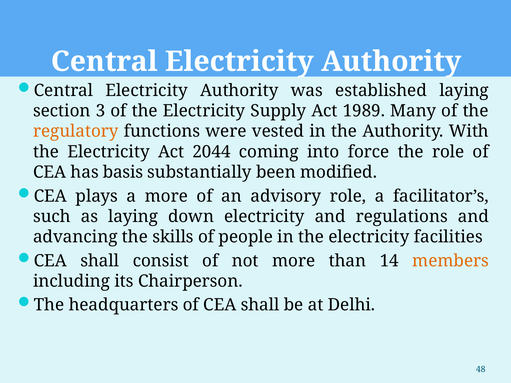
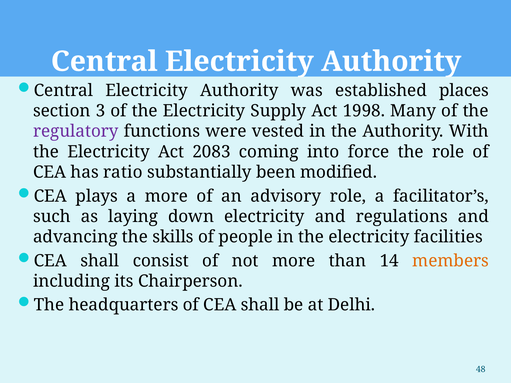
established laying: laying -> places (464, 91)
1989: 1989 -> 1998 (364, 111)
regulatory colour: orange -> purple (76, 131)
2044: 2044 -> 2083 (212, 152)
basis: basis -> ratio (123, 172)
